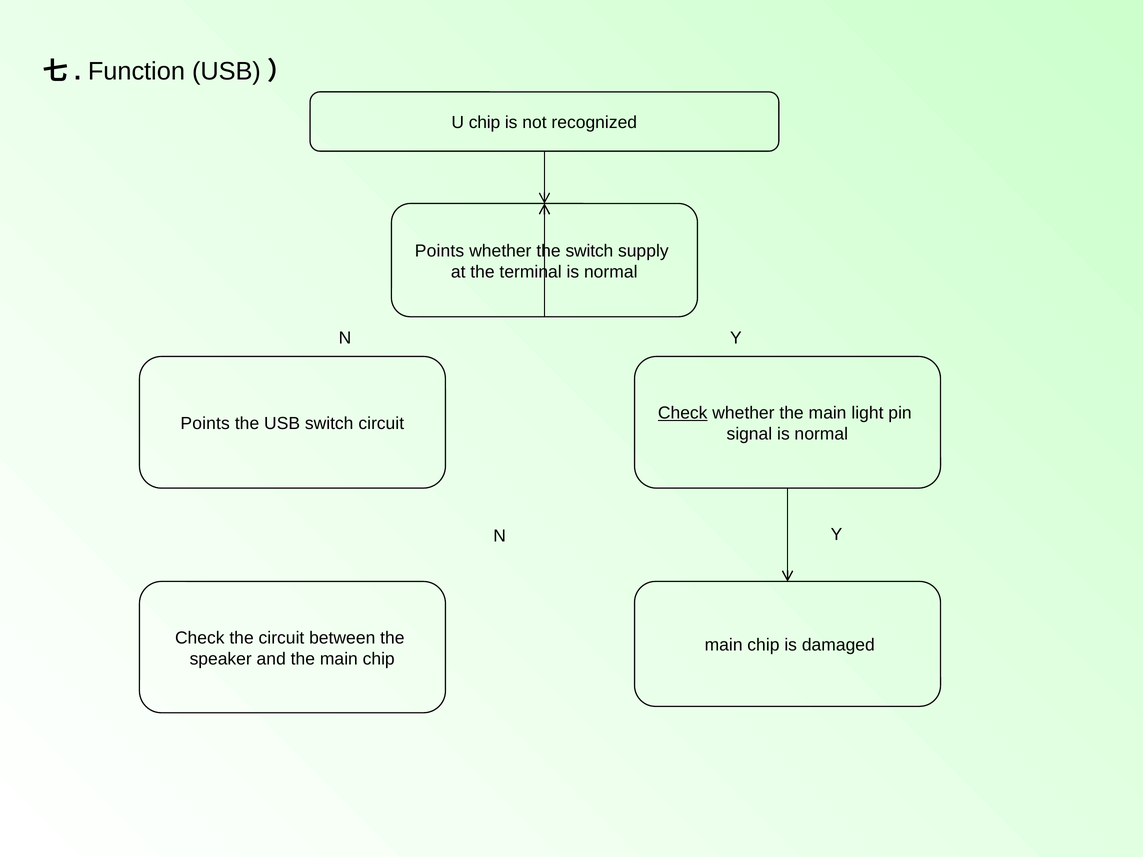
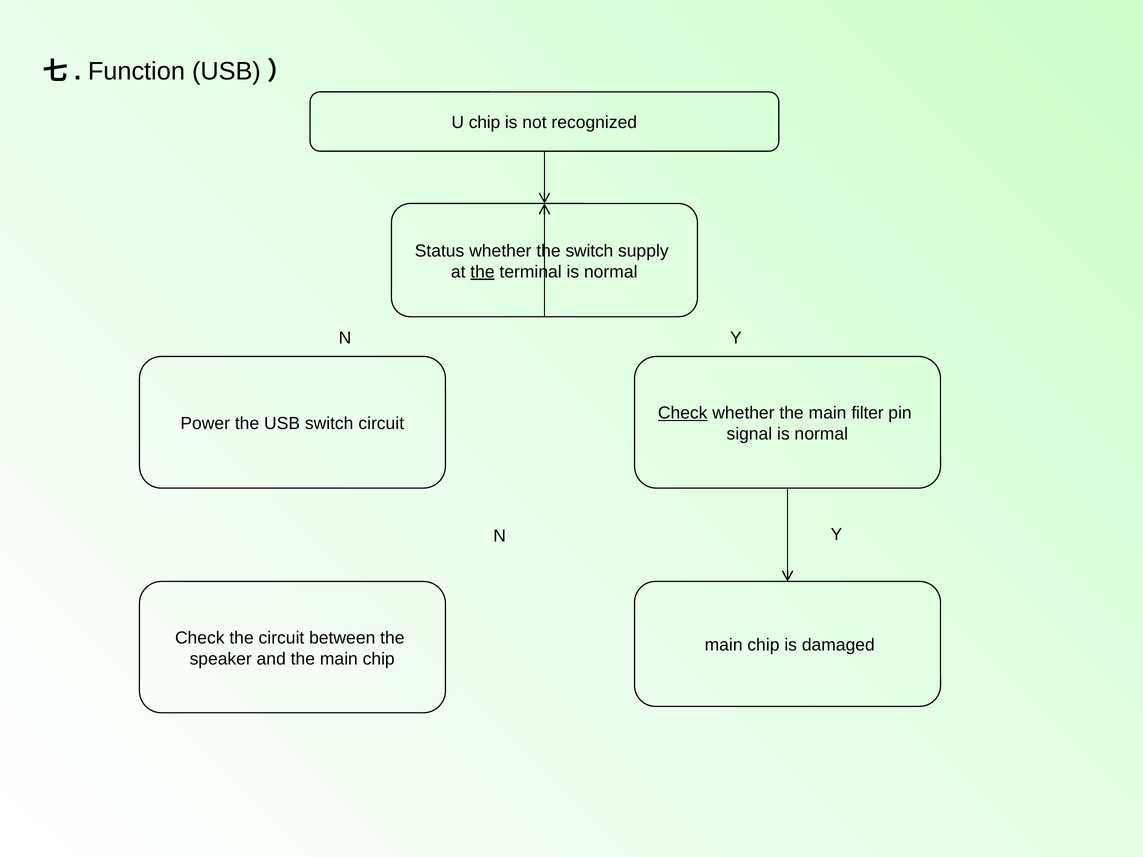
Points: Points -> Status (440, 251)
the underline: none -> present (483, 272)
light: light -> filter (868, 413)
Points: Points -> Power (205, 424)
